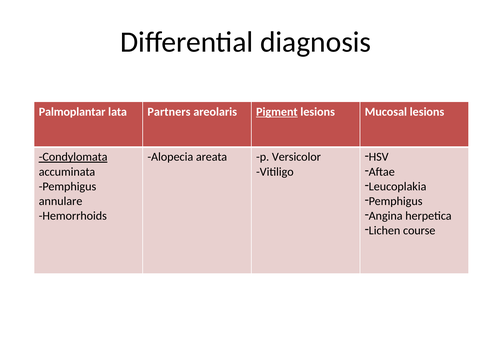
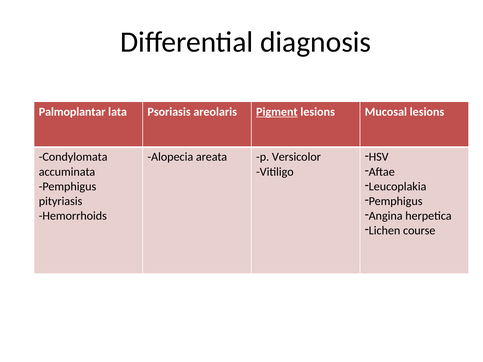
Partners: Partners -> Psoriasis (169, 112)
Condylomata underline: present -> none (73, 157)
annulare: annulare -> pityriasis (61, 201)
